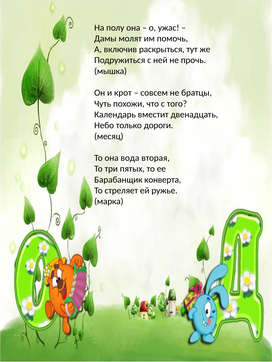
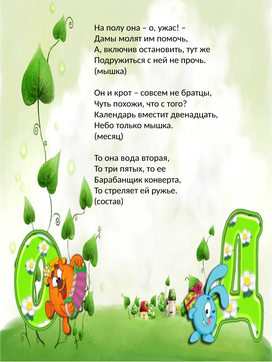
раскрыться: раскрыться -> остановить (162, 49)
только дороги: дороги -> мышка (158, 126)
марка: марка -> состав (109, 202)
